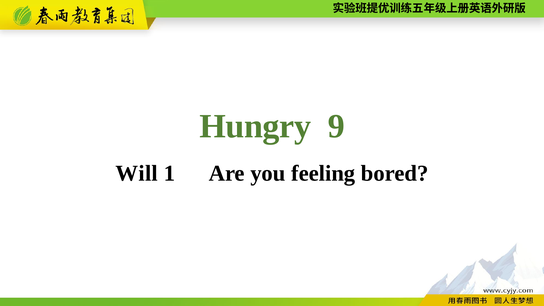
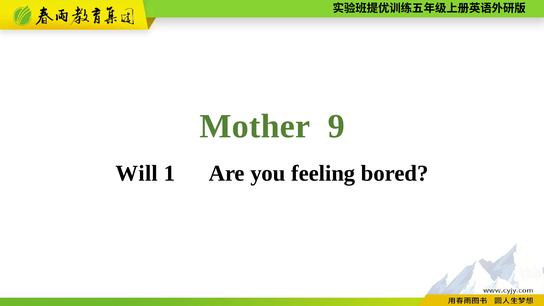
Hungry: Hungry -> Mother (255, 126)
